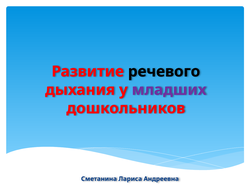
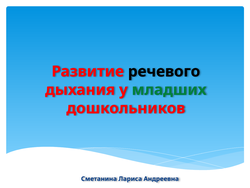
младших colour: purple -> green (169, 90)
